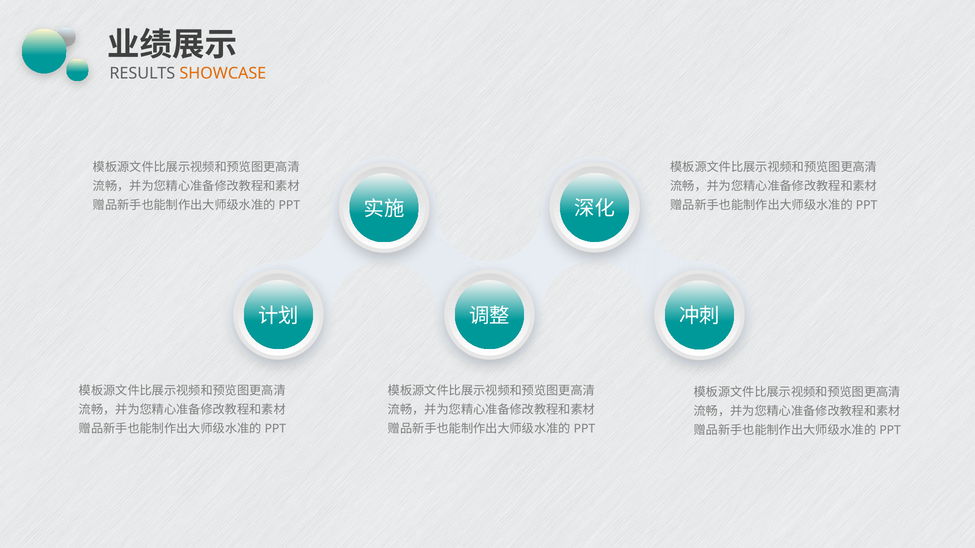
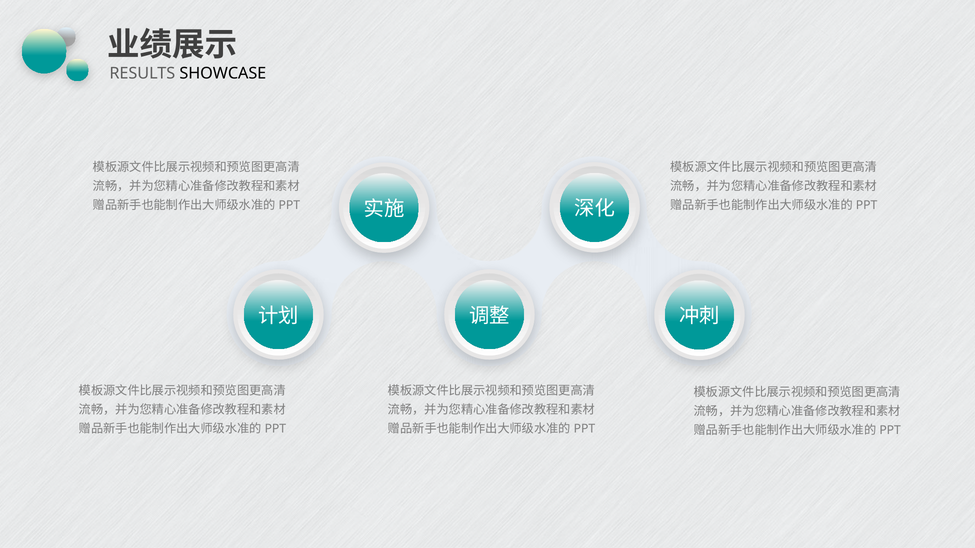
SHOWCASE colour: orange -> black (223, 73)
